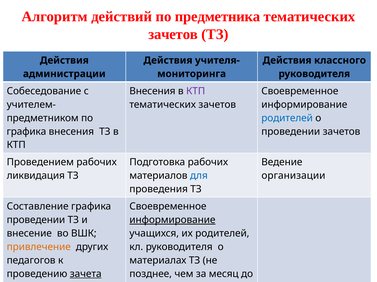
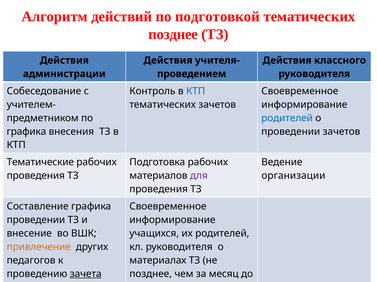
по предметника: предметника -> подготовкой (217, 17)
зачетов: зачетов -> позднее (173, 34)
мониторинга: мониторинга -> проведением (192, 74)
Внесения: Внесения -> Контроль (152, 91)
КТП colour: purple -> blue (196, 91)
Проведением: Проведением -> Тематические (40, 163)
ликвидация: ликвидация -> проведения (36, 176)
для colour: blue -> purple (199, 176)
информирование underline: present -> none (172, 220)
